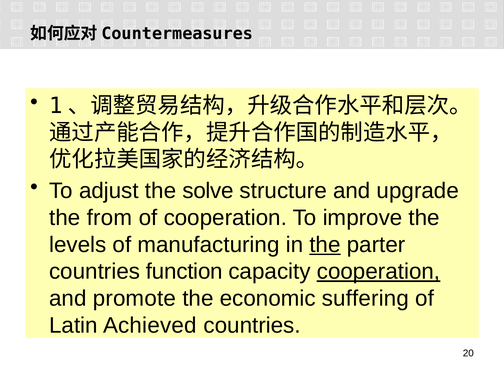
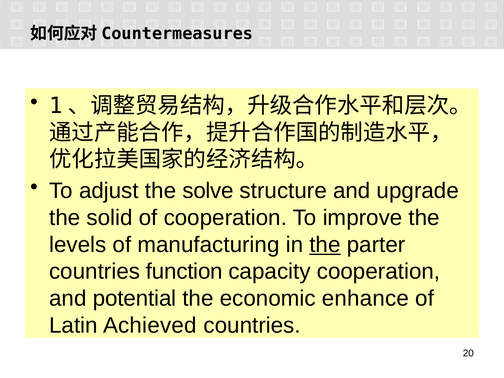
from: from -> solid (110, 218)
cooperation underline: present -> none (379, 272)
promote: promote -> potential (135, 298)
suffering: suffering -> enhance (365, 298)
